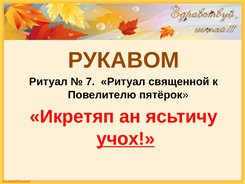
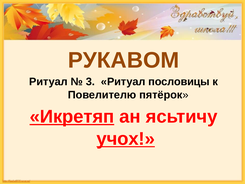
7: 7 -> 3 (90, 82)
священной: священной -> пословицы (179, 82)
Икретяп underline: none -> present (72, 117)
